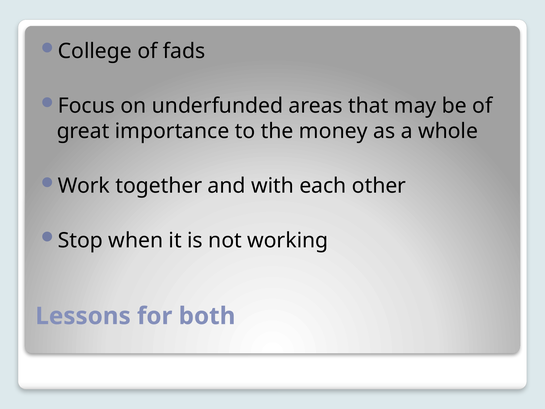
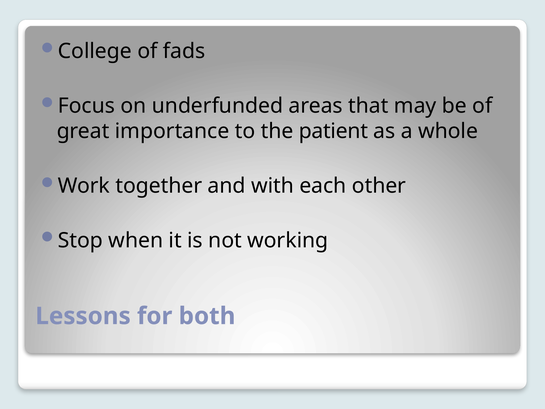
money: money -> patient (333, 131)
